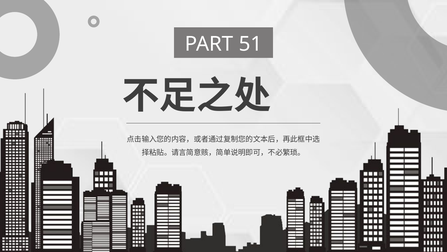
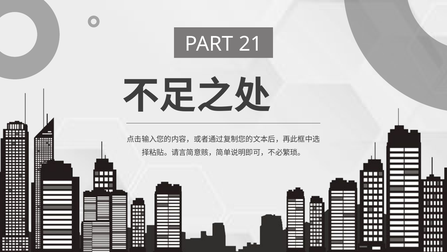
51: 51 -> 21 (250, 44)
